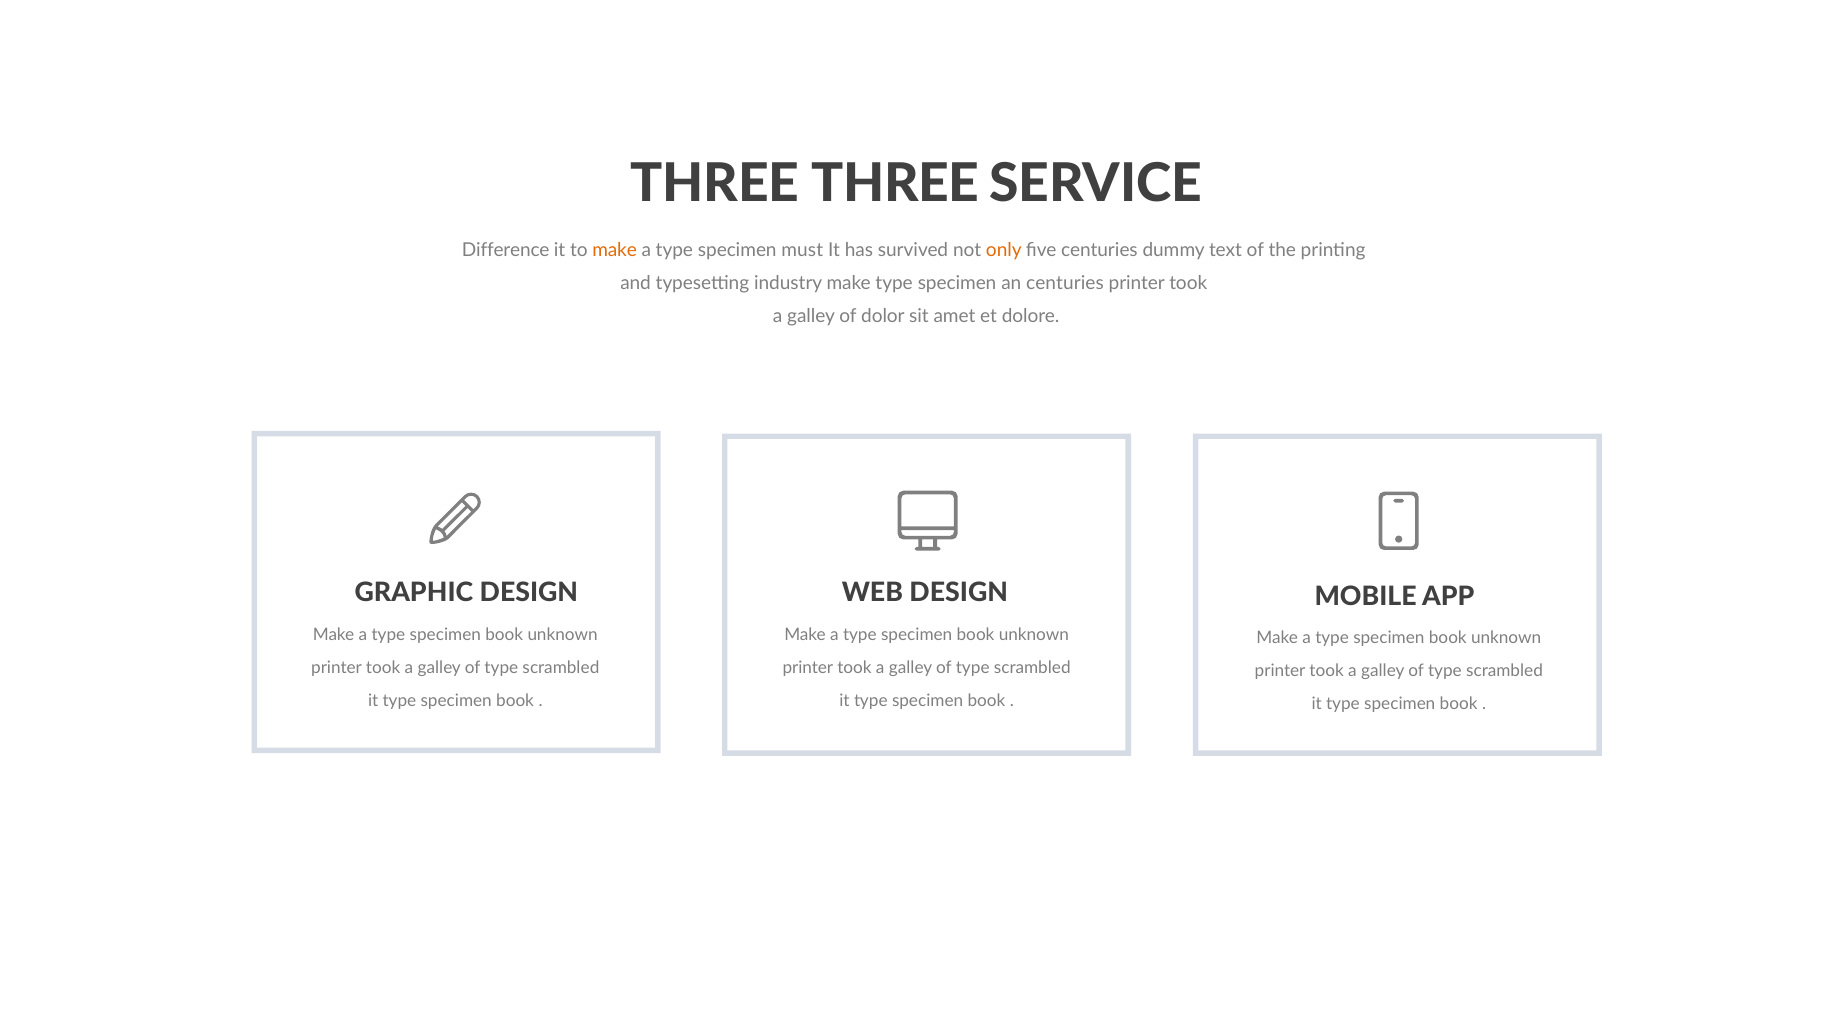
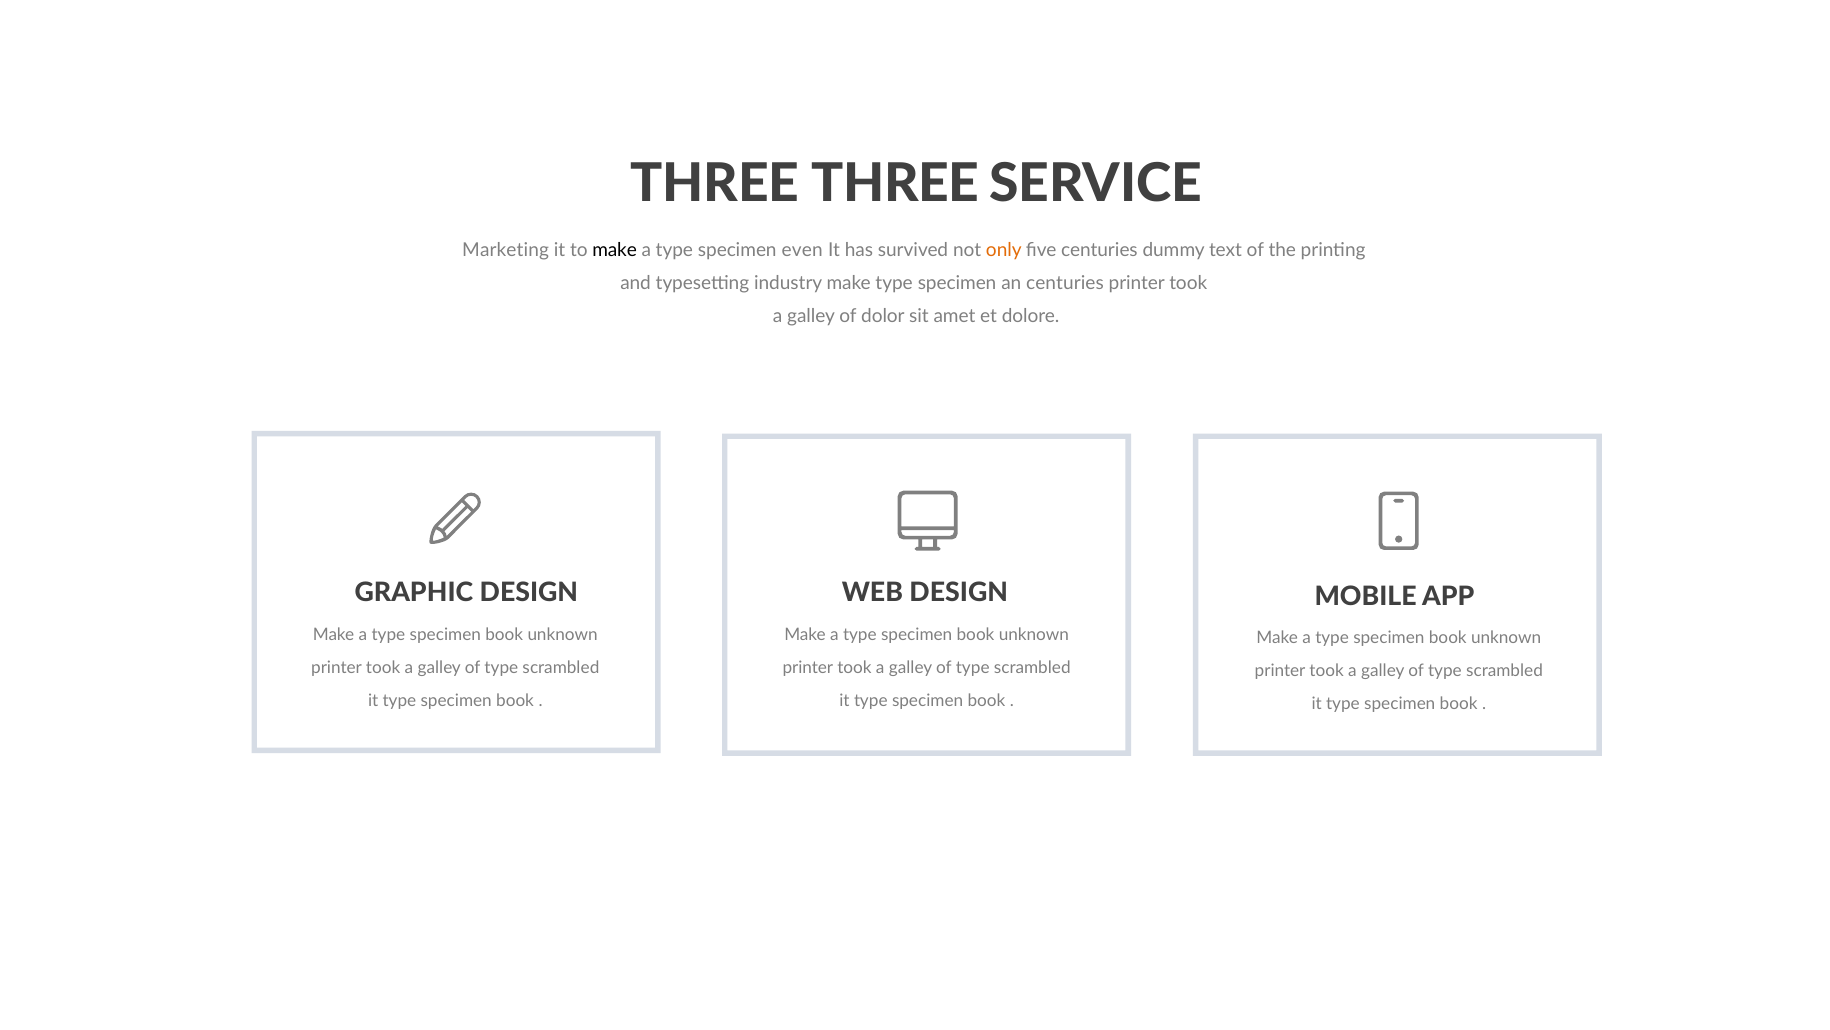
Difference: Difference -> Marketing (506, 250)
make colour: orange -> black (615, 250)
must: must -> even (802, 250)
